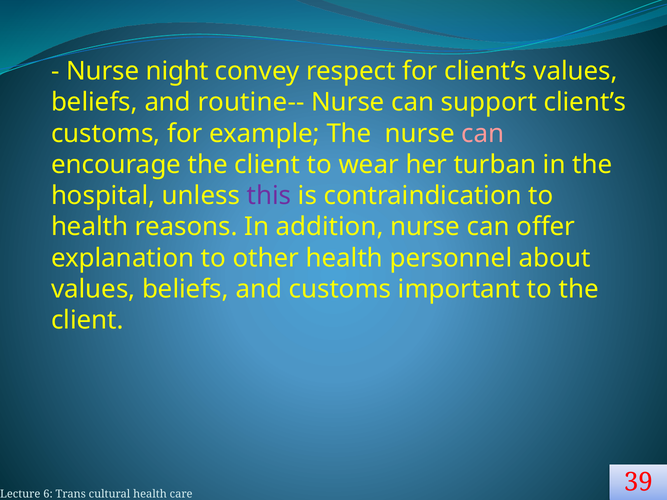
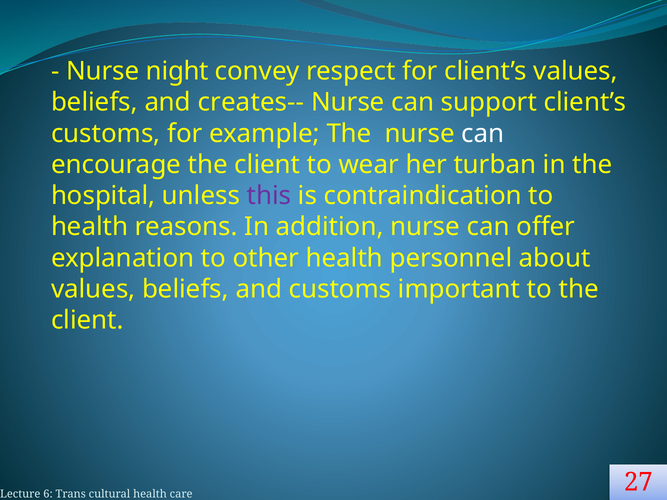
routine--: routine-- -> creates-- (251, 102)
can colour: pink -> white (483, 134)
39: 39 -> 27 (638, 482)
